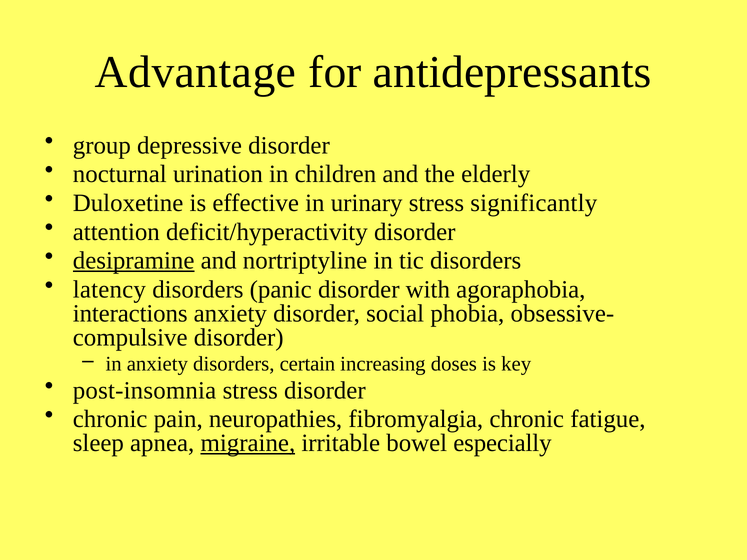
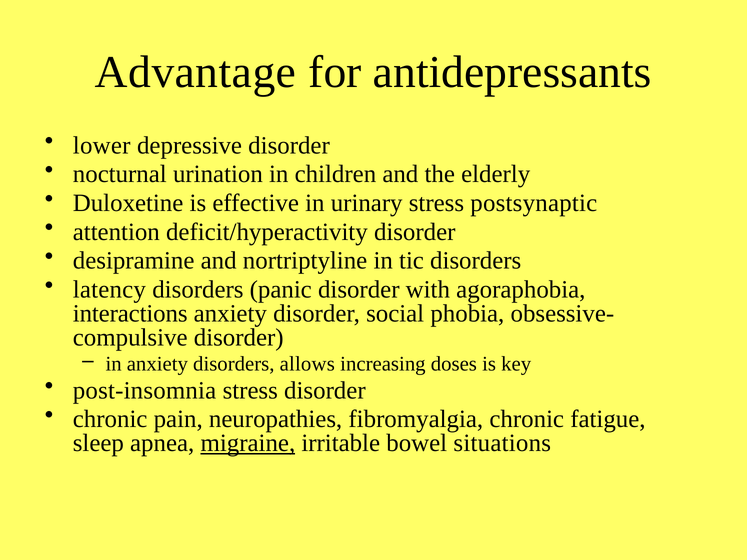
group: group -> lower (102, 145)
significantly: significantly -> postsynaptic (534, 203)
desipramine underline: present -> none (134, 261)
certain: certain -> allows (307, 364)
especially: especially -> situations (502, 443)
